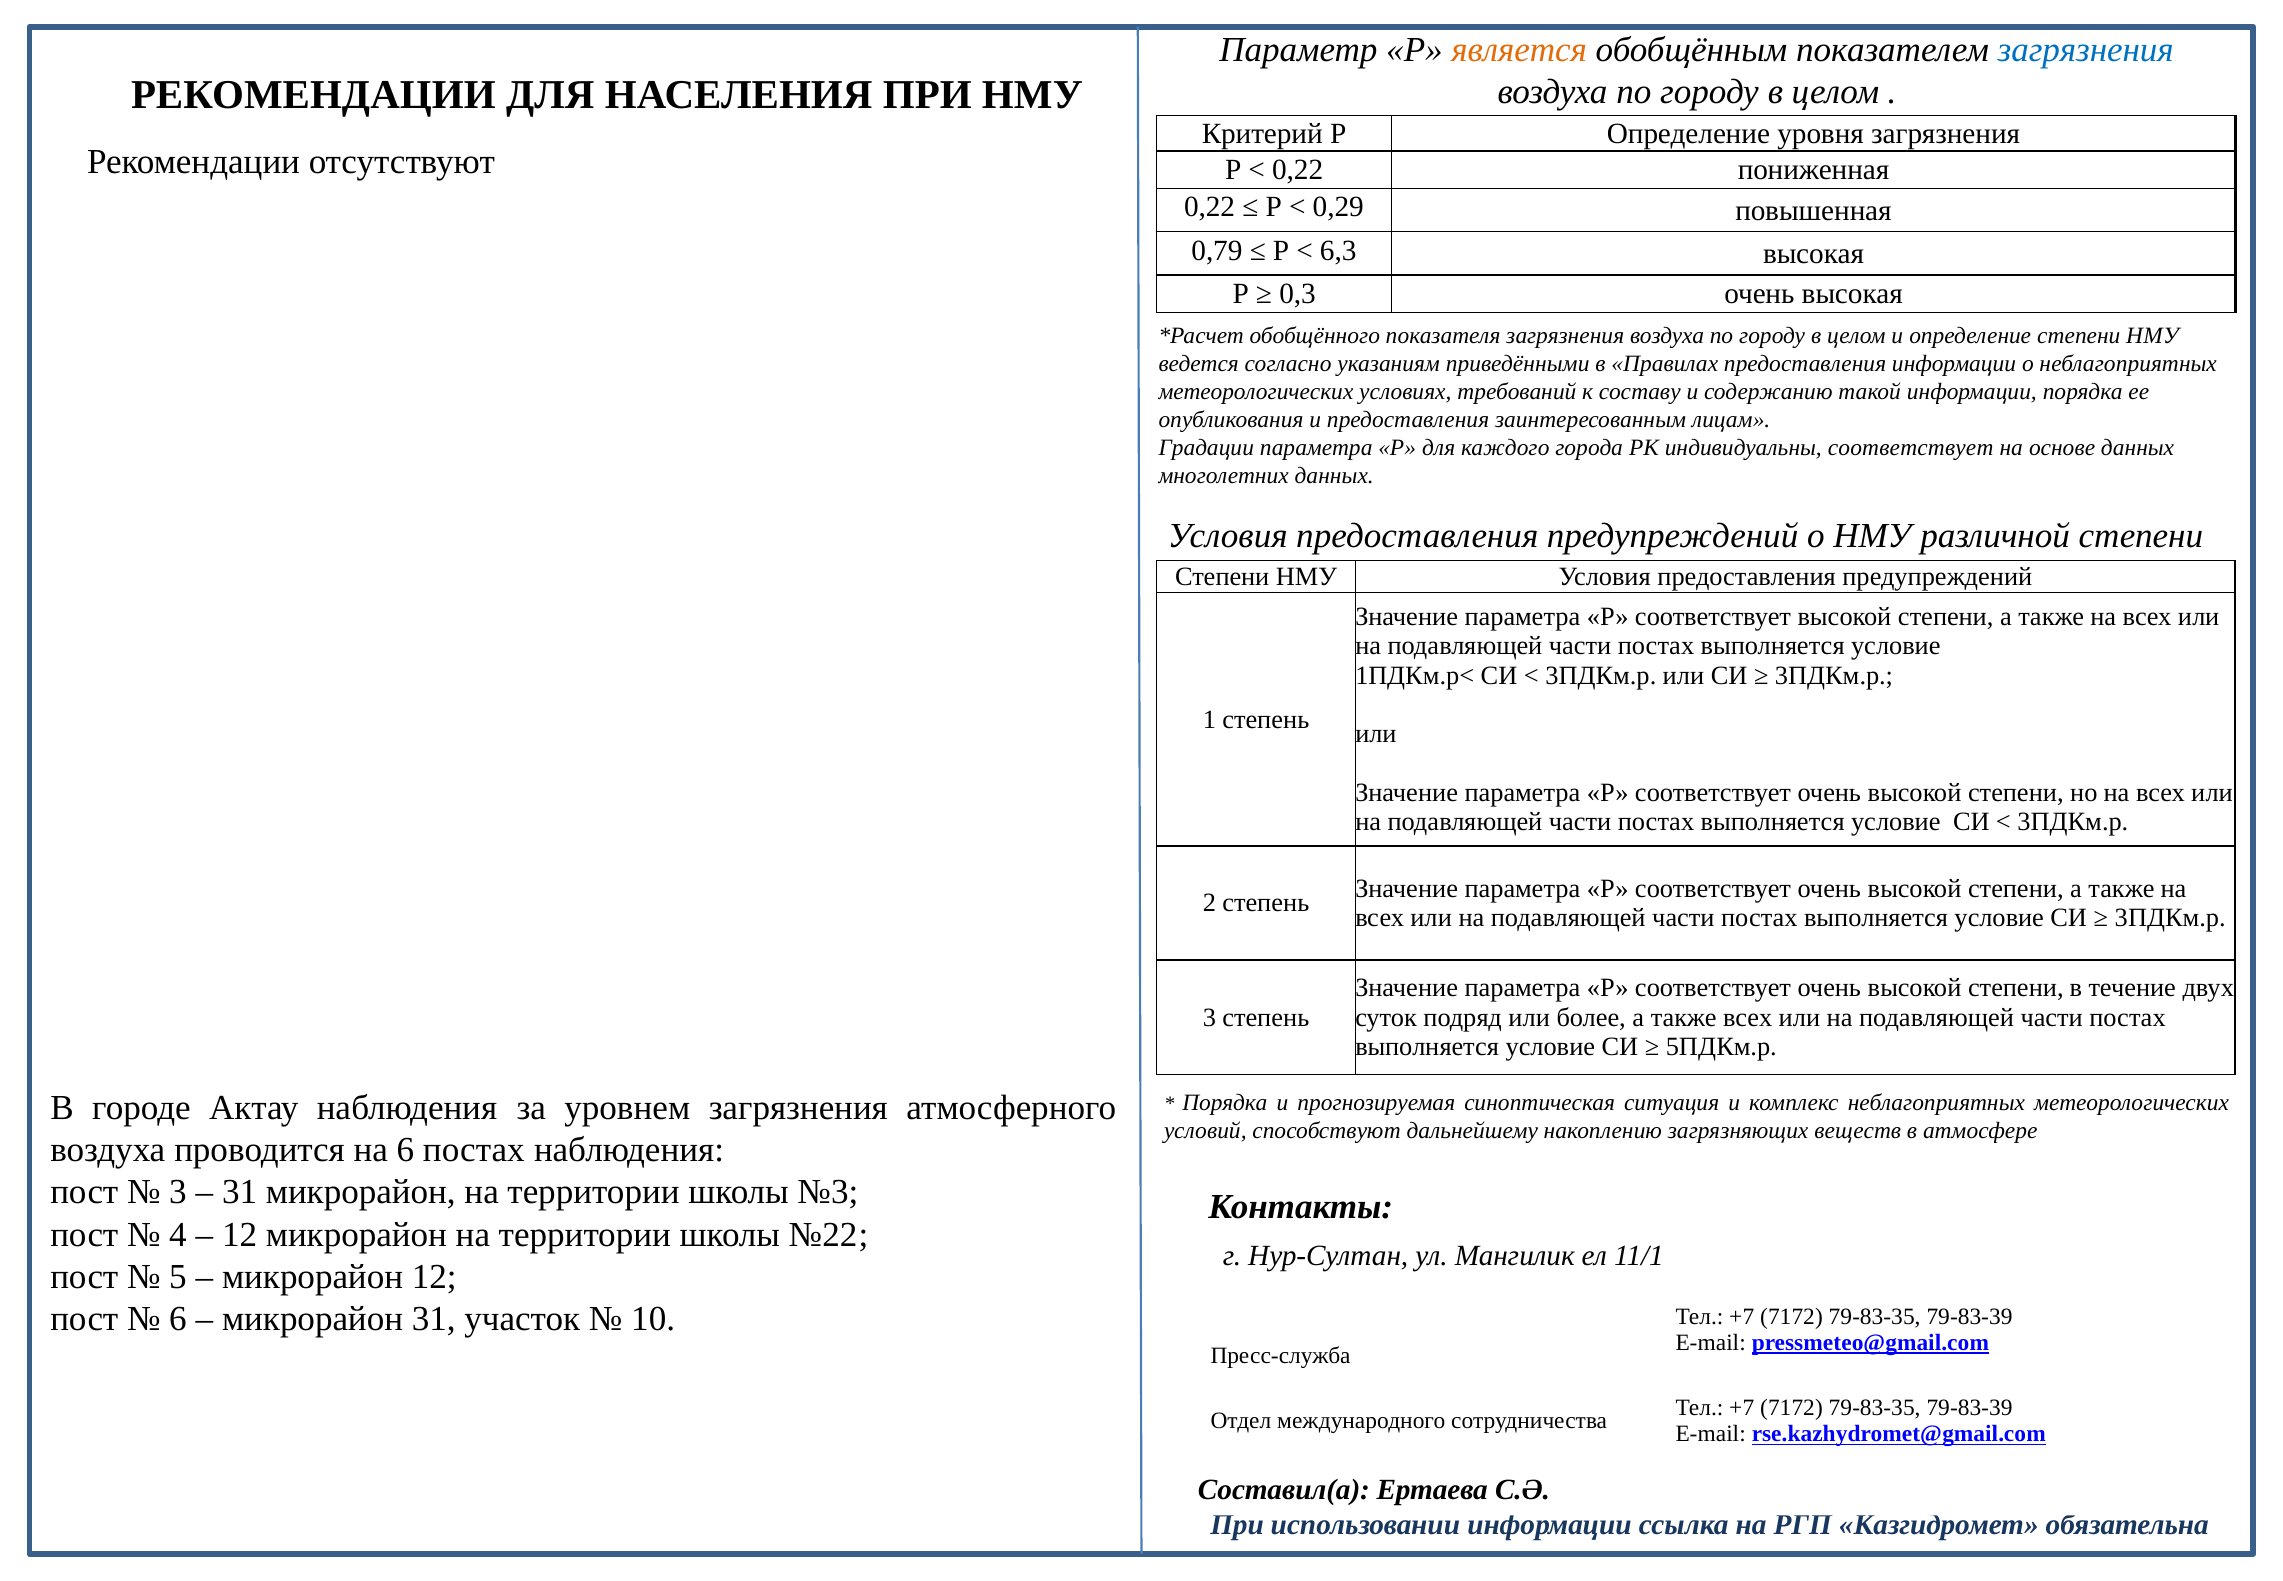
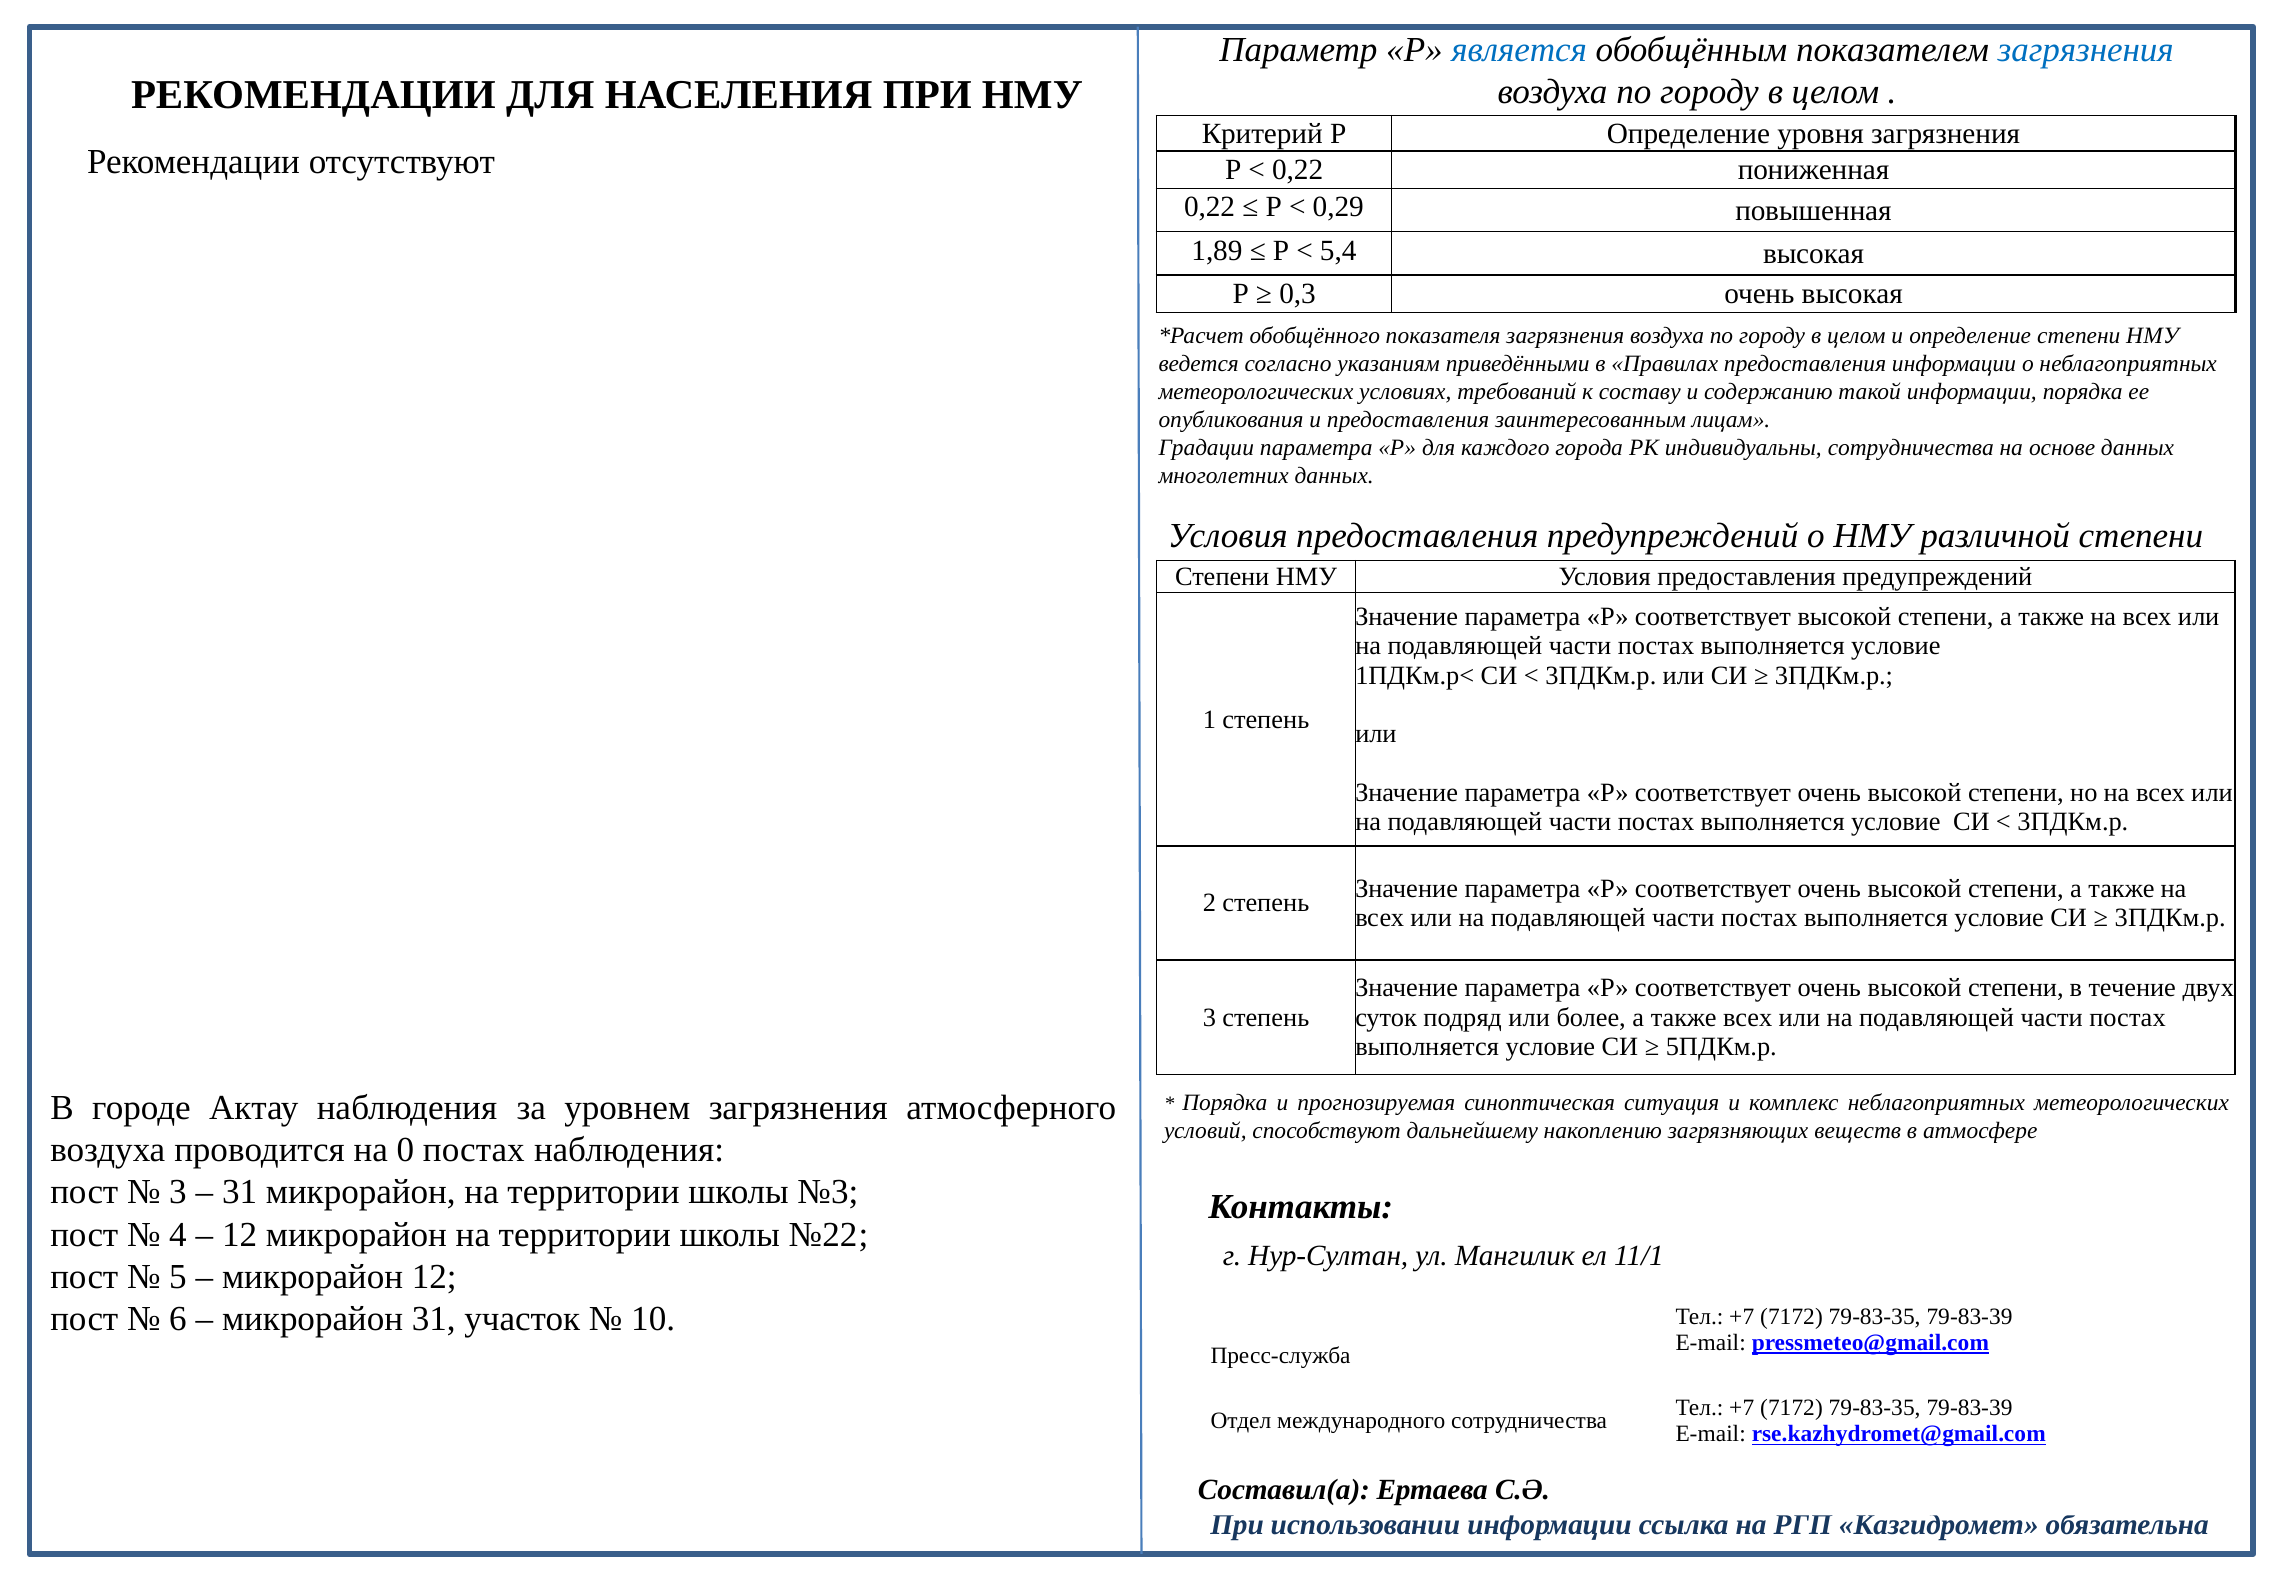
является colour: orange -> blue (1519, 49)
0,79: 0,79 -> 1,89 (1217, 250)
6,3: 6,3 -> 5,4 (1338, 250)
индивидуальны соответствует: соответствует -> сотрудничества (1911, 448)
на 6: 6 -> 0 (405, 1150)
